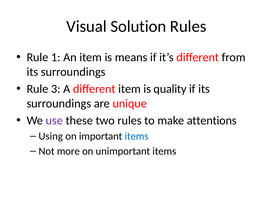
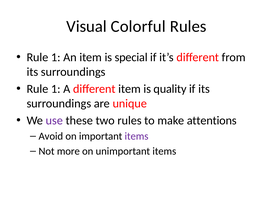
Solution: Solution -> Colorful (138, 26)
means: means -> special (131, 57)
3: 3 -> 1 (56, 89)
Using: Using -> Avoid (51, 136)
items colour: blue -> purple (137, 136)
